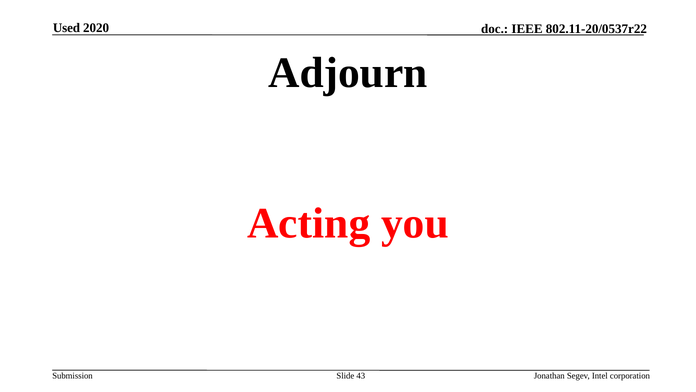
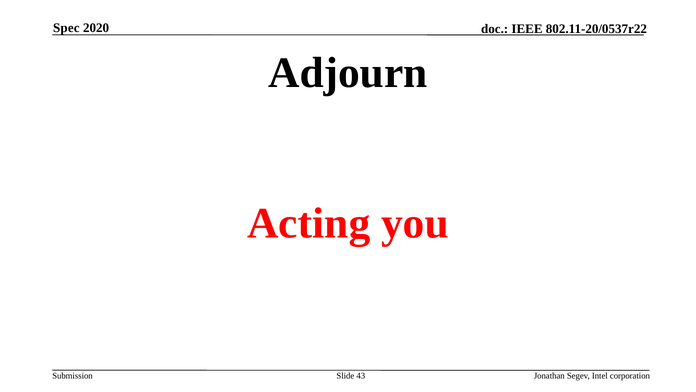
Used: Used -> Spec (66, 28)
